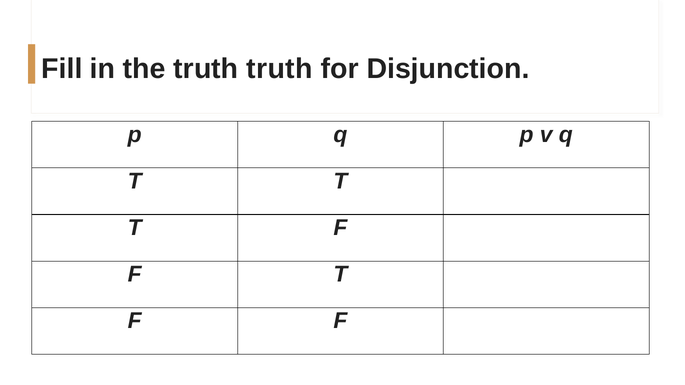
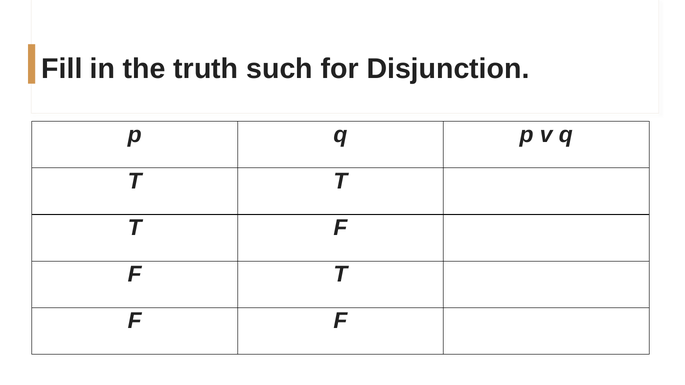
truth truth: truth -> such (280, 69)
